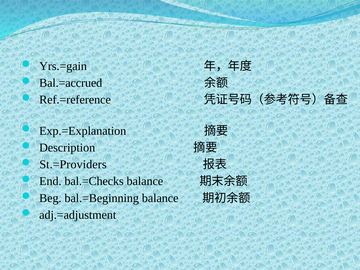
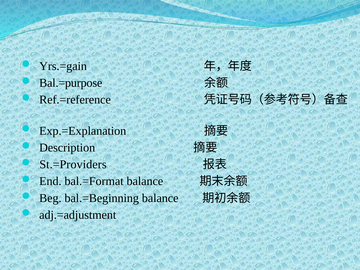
Bal.=accrued: Bal.=accrued -> Bal.=purpose (71, 83)
bal.=Checks: bal.=Checks -> bal.=Format (94, 181)
